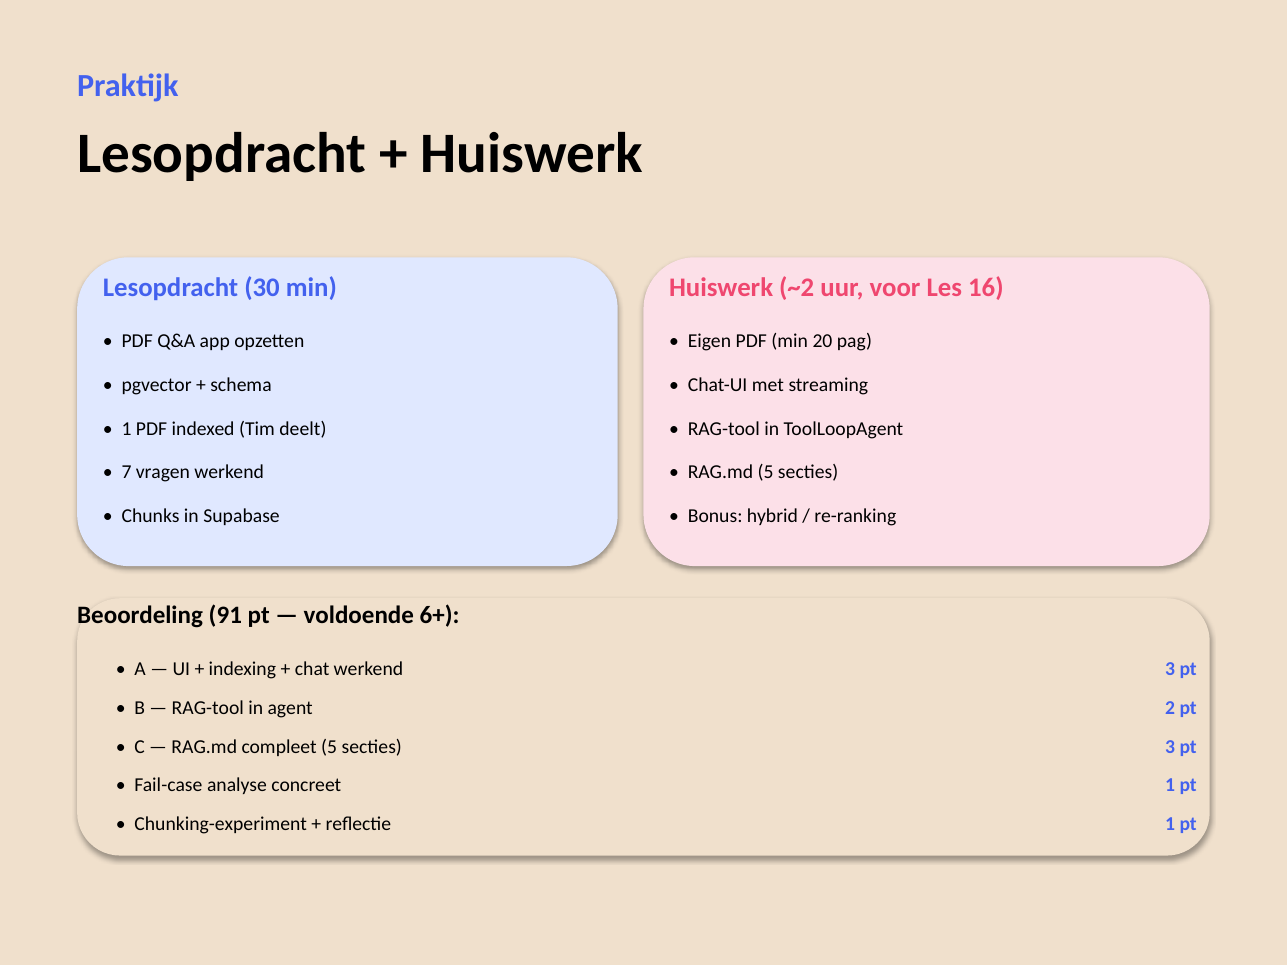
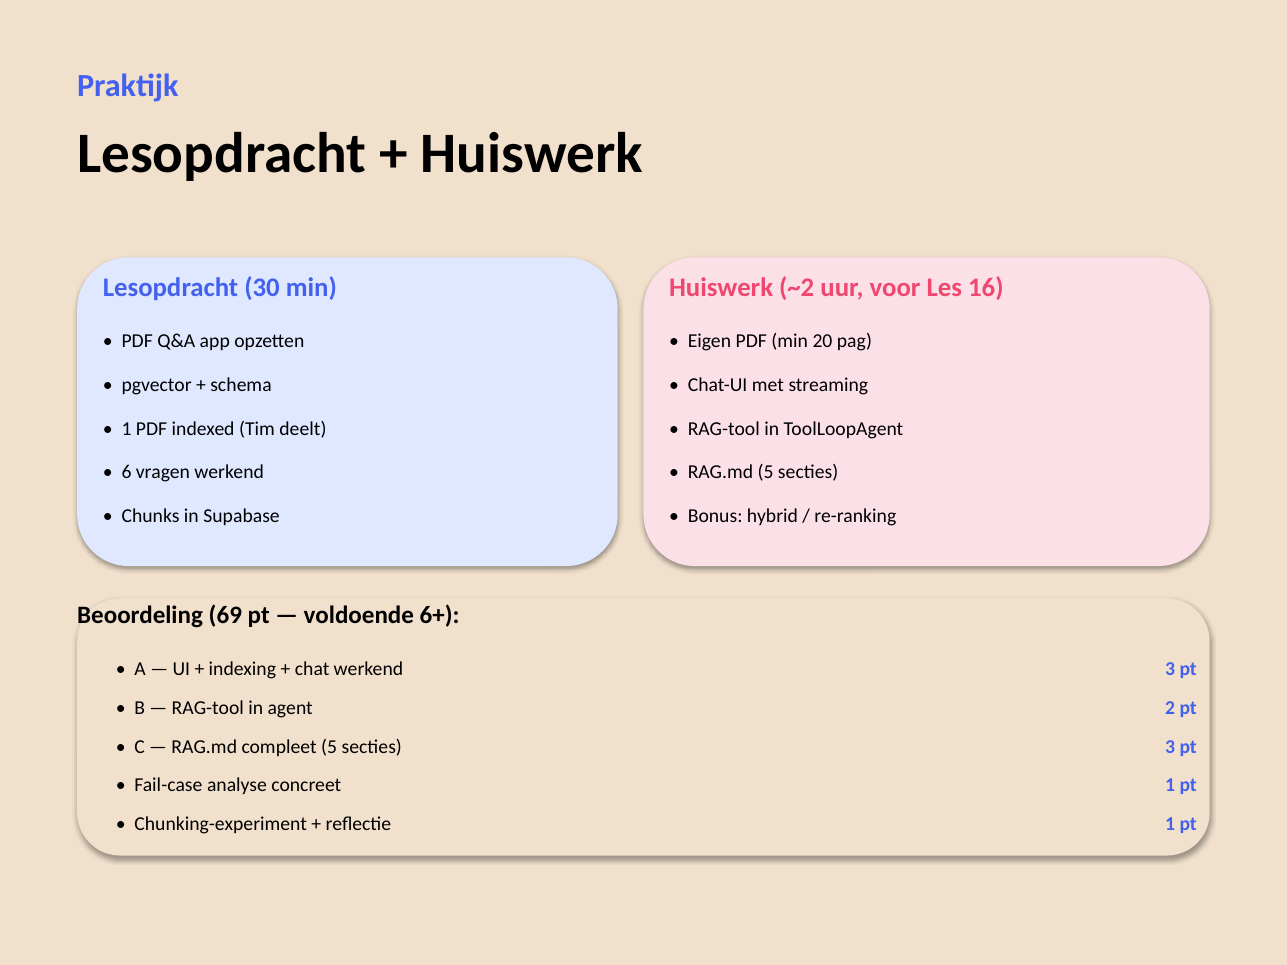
7: 7 -> 6 (127, 473)
91: 91 -> 69 (225, 615)
